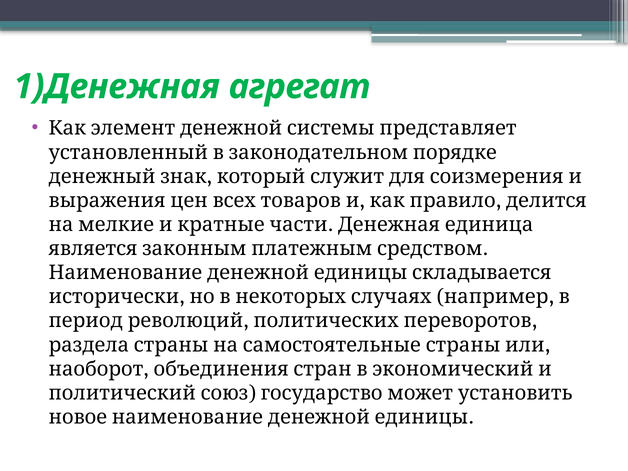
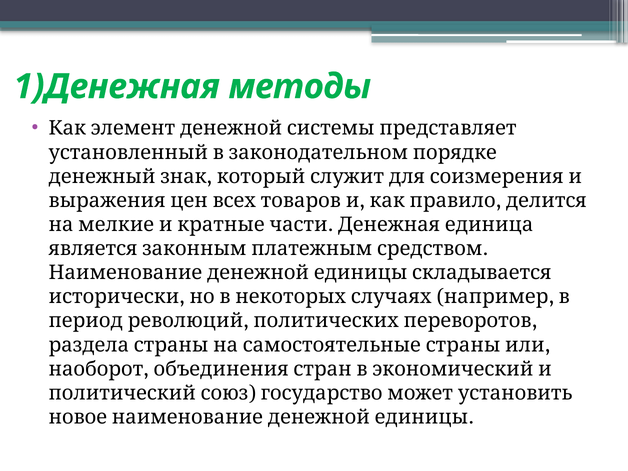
агрегат: агрегат -> методы (300, 87)
